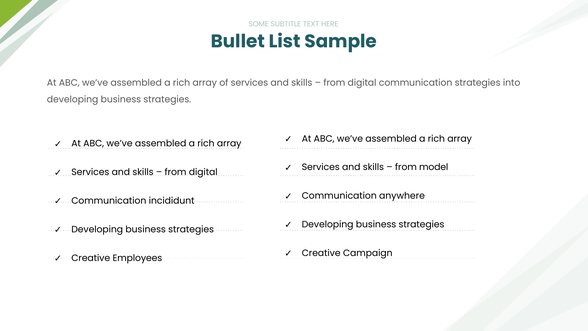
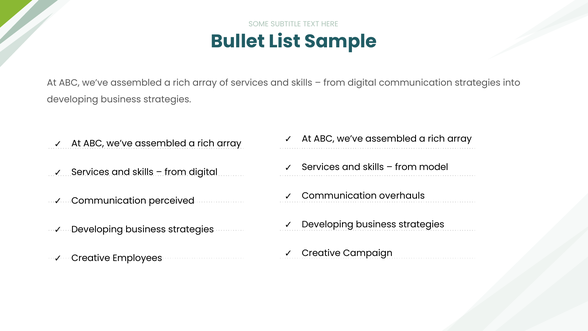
anywhere: anywhere -> overhauls (402, 196)
incididunt: incididunt -> perceived (172, 201)
